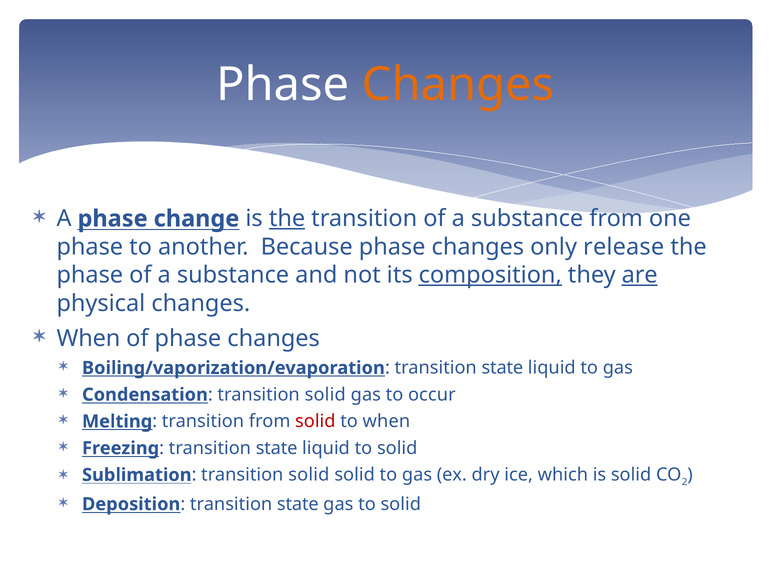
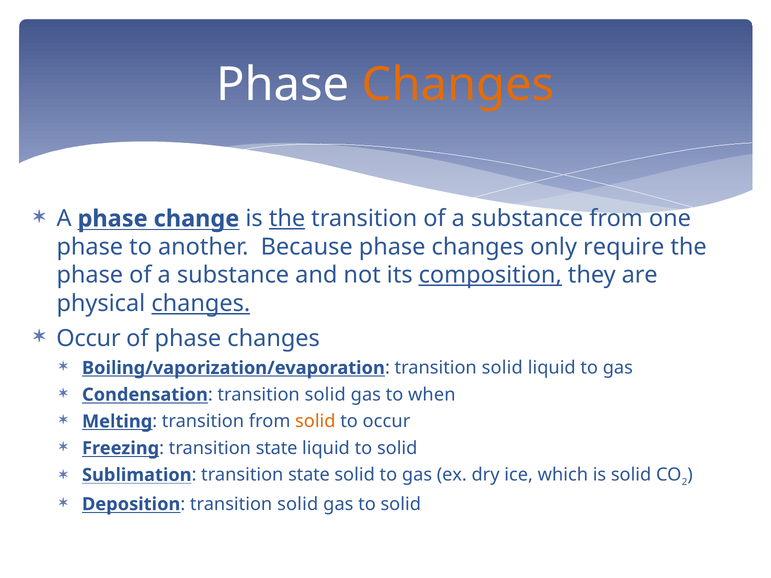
release: release -> require (624, 247)
are underline: present -> none (640, 275)
changes underline: none -> present (201, 304)
When: When -> Occur (88, 339)
Boiling/vaporization/evaporation transition state: state -> solid (502, 368)
occur: occur -> when (432, 395)
solid colour: red -> orange (315, 422)
to when: when -> occur (386, 422)
Sublimation transition solid: solid -> state (309, 475)
Deposition transition state: state -> solid (298, 504)
